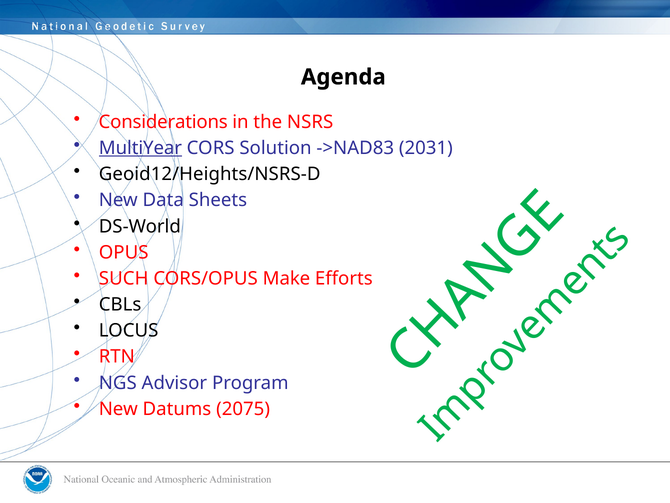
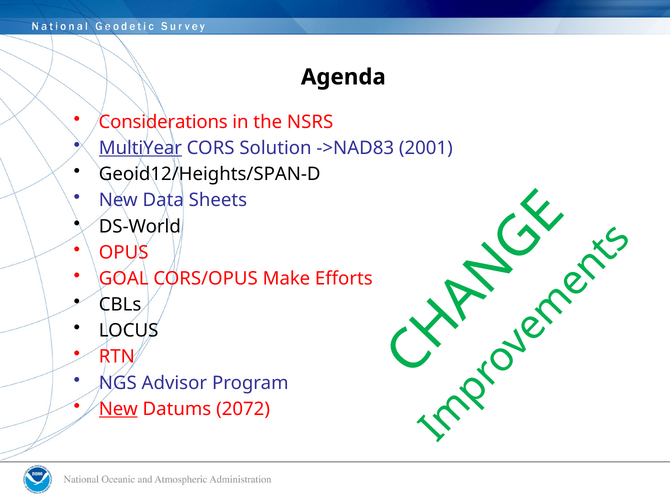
2031: 2031 -> 2001 (426, 148)
Geoid12/Heights/NSRS-D: Geoid12/Heights/NSRS-D -> Geoid12/Heights/SPAN-D (210, 174)
SUCH: SUCH -> GOAL (124, 278)
New underline: none -> present (118, 409)
2075: 2075 -> 2072 (243, 409)
